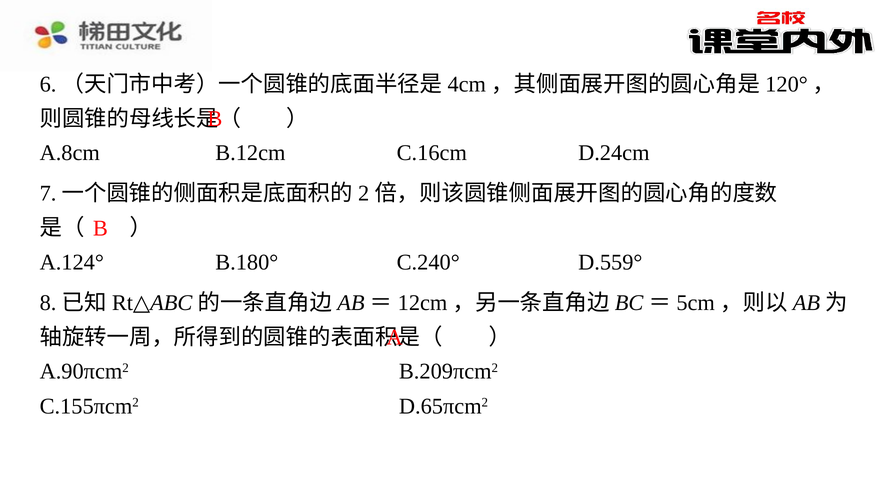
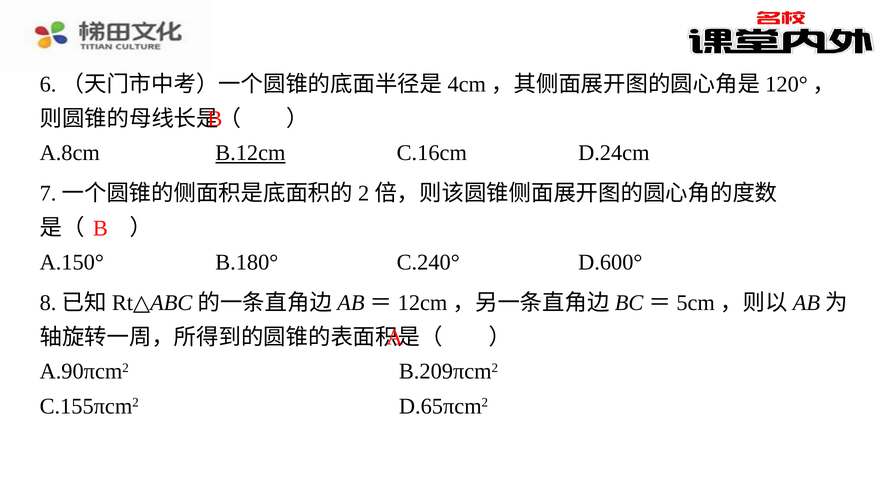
B.12cm underline: none -> present (250, 153)
A.124°: A.124° -> A.150° (72, 262)
D.559°: D.559° -> D.600° (610, 262)
